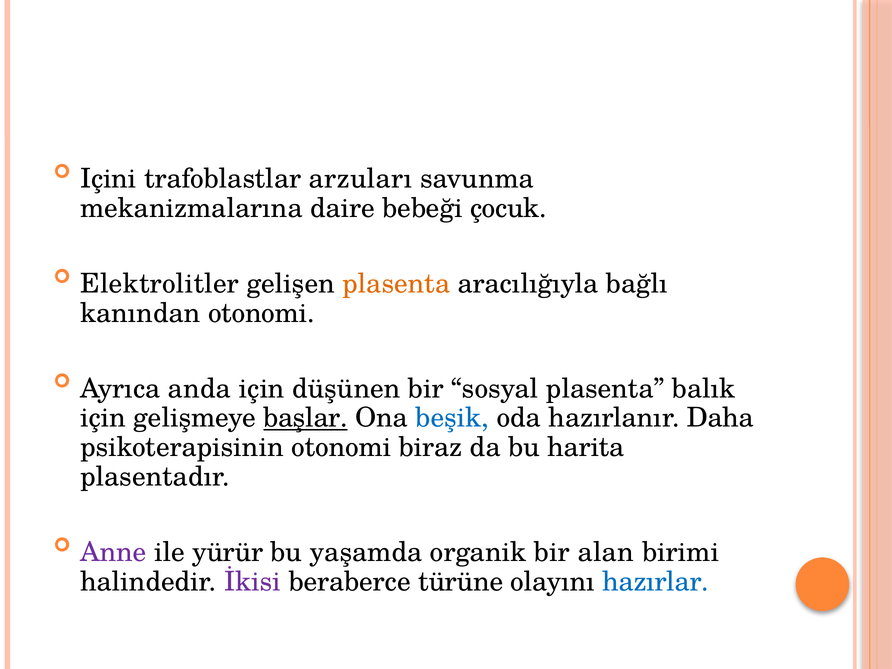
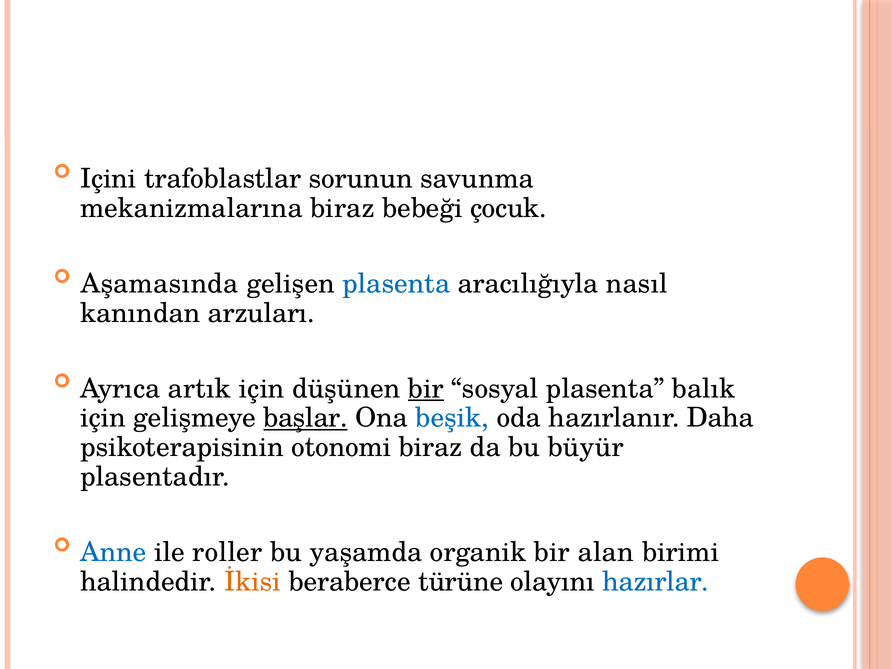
arzuları: arzuları -> sorunun (361, 179)
mekanizmalarına daire: daire -> biraz (342, 208)
Elektrolitler: Elektrolitler -> Aşamasında (160, 284)
plasenta colour: orange -> blue (396, 284)
bağlı: bağlı -> nasıl (637, 284)
kanından otonomi: otonomi -> arzuları (261, 313)
anda: anda -> artık (199, 389)
bir underline: none -> present (426, 389)
harita: harita -> büyür (586, 447)
Anne colour: purple -> blue (113, 552)
yürür: yürür -> roller (227, 552)
İkisi colour: purple -> orange (253, 582)
